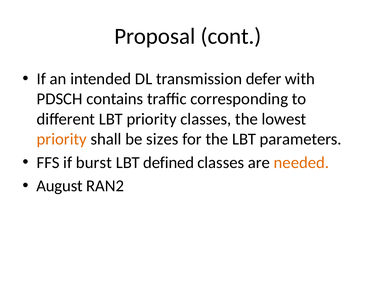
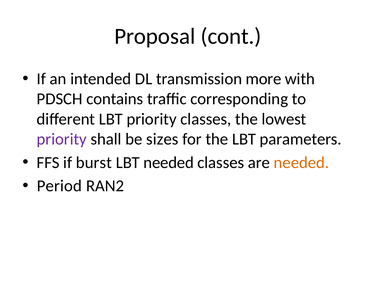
defer: defer -> more (264, 79)
priority colour: orange -> purple (62, 139)
LBT defined: defined -> needed (169, 163)
August: August -> Period (59, 186)
